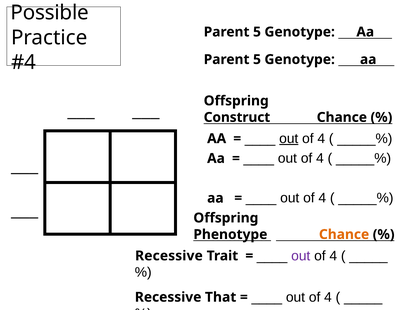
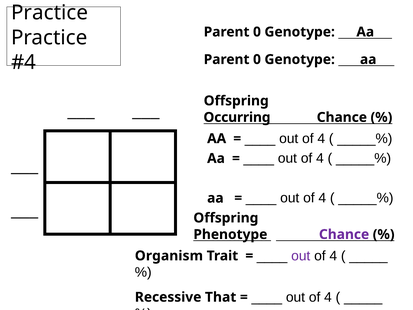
Possible: Possible -> Practice (50, 13)
5: 5 -> 0 (257, 32)
5: 5 -> 0 (257, 59)
Construct: Construct -> Occurring (237, 117)
out underline: present -> none (289, 138)
Chance colour: orange -> purple (344, 234)
Recessive: Recessive -> Organism (169, 256)
